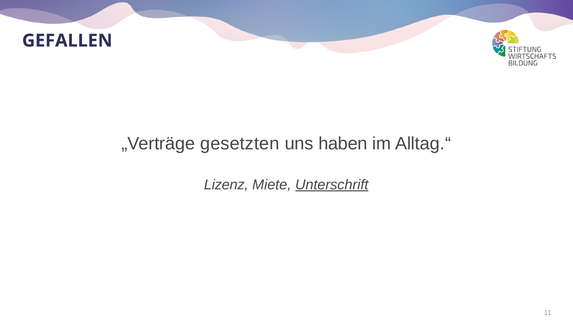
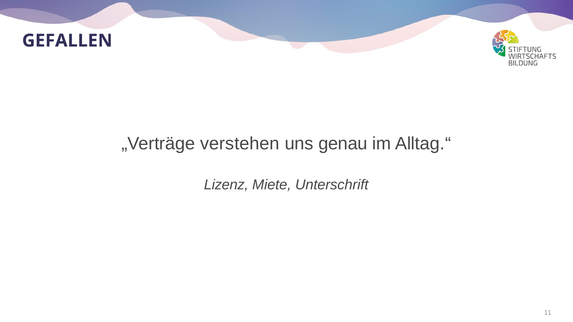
gesetzten: gesetzten -> verstehen (240, 144)
haben: haben -> genau (343, 144)
Unterschrift underline: present -> none (332, 185)
